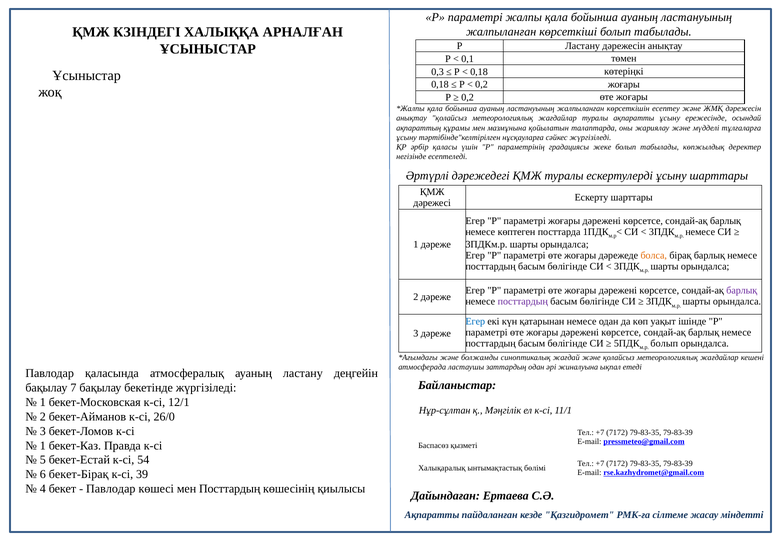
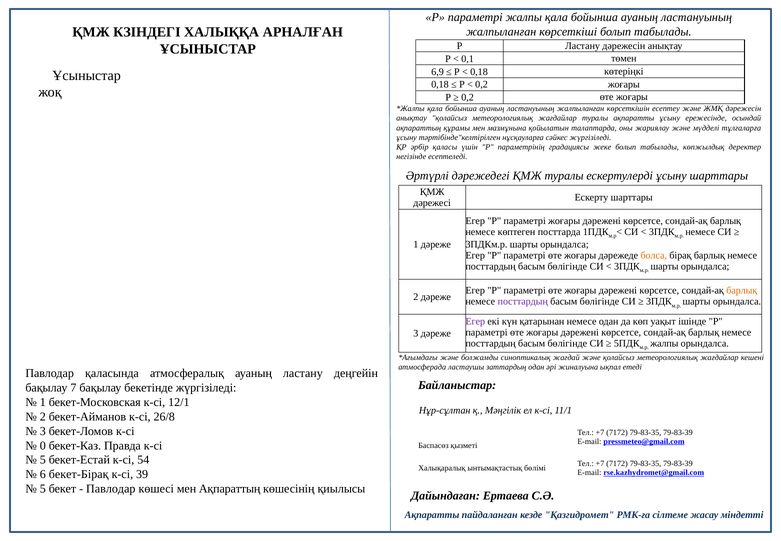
0,3: 0,3 -> 6,9 (438, 72)
барлық colour: purple -> orange (742, 290)
Егер colour: blue -> purple (475, 321)
болып: болып -> жалпы (664, 343)
26/0: 26/0 -> 26/8 (164, 416)
1: 1 -> 0 (43, 445)
4: 4 -> 5 (43, 489)
мен Посттардың: Посттардың -> Ақпараттың (230, 489)
